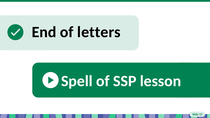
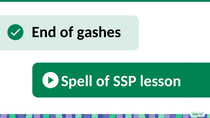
letters: letters -> gashes (99, 32)
